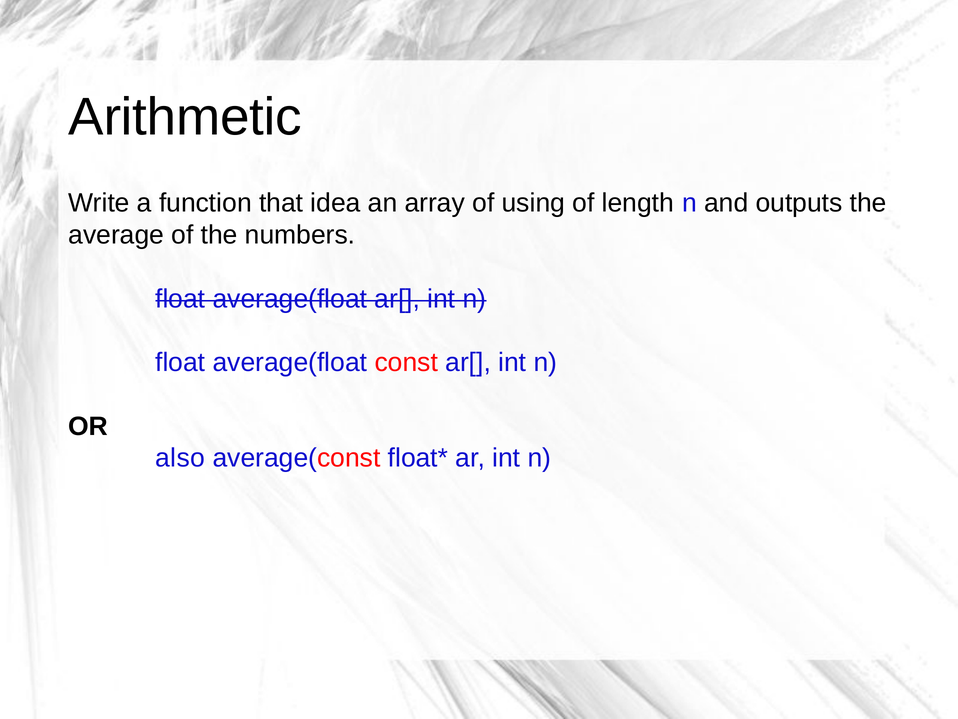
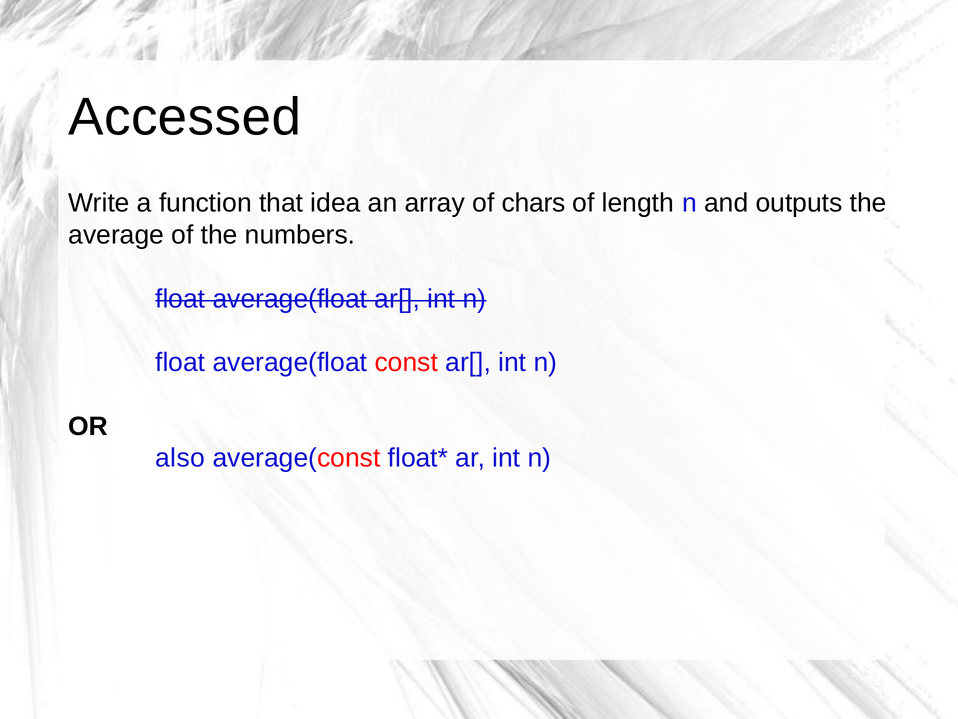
Arithmetic: Arithmetic -> Accessed (185, 117)
using: using -> chars (534, 203)
